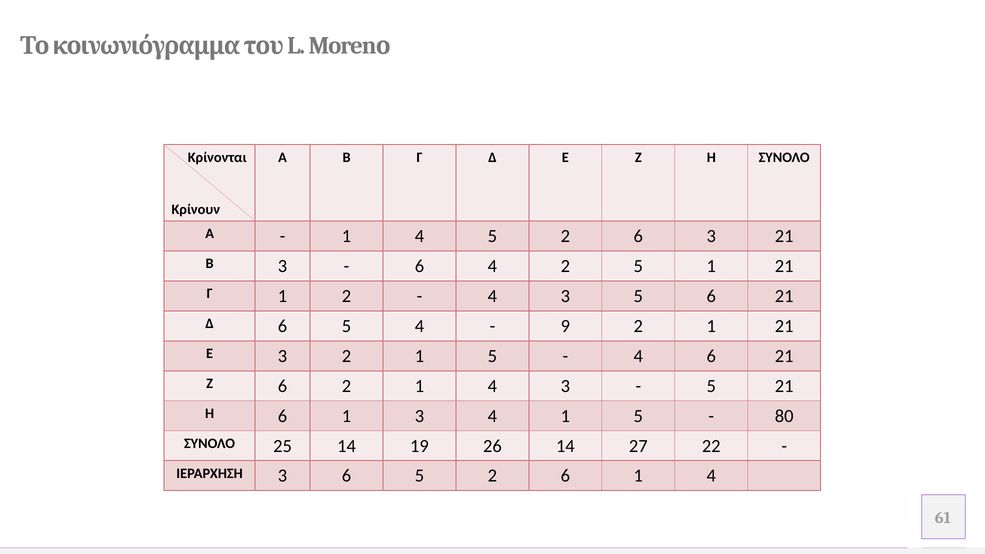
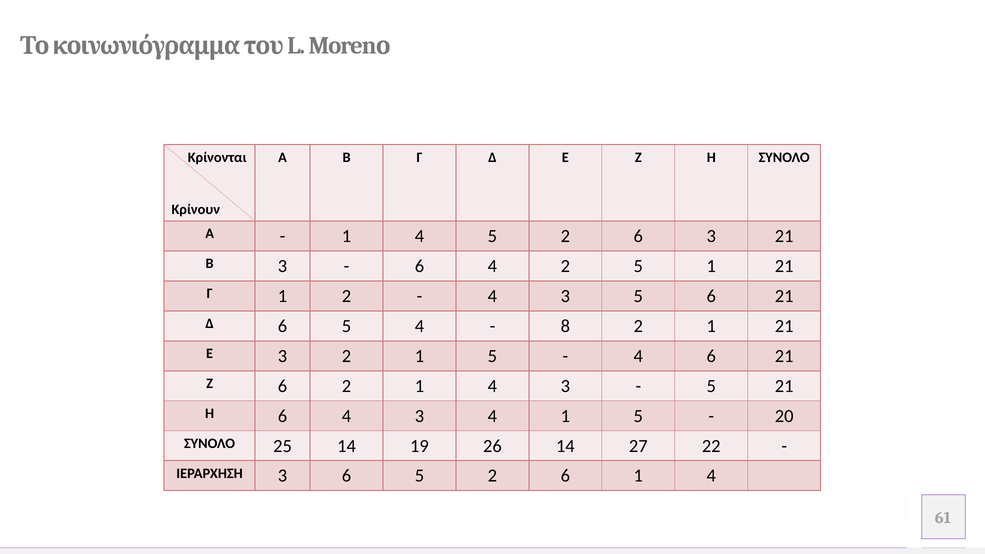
9: 9 -> 8 (565, 326)
Η 6 1: 1 -> 4 (347, 416)
80: 80 -> 20 (784, 416)
